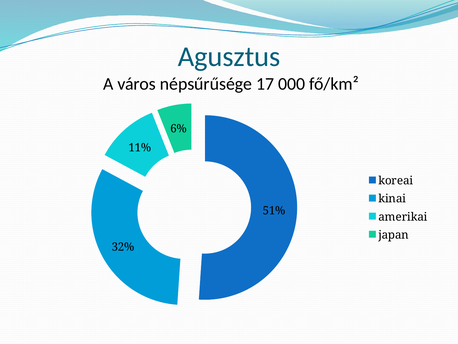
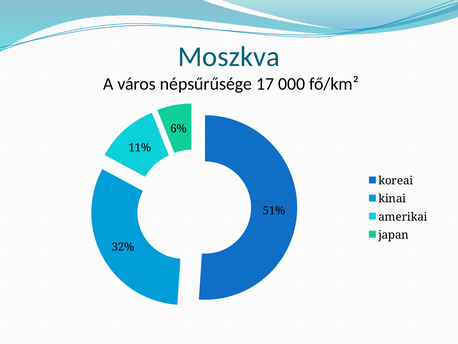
Agusztus: Agusztus -> Moszkva (229, 57)
